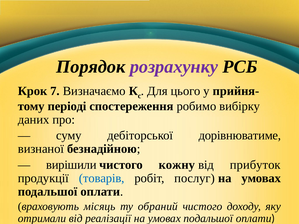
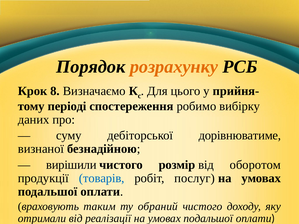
розрахунку colour: purple -> orange (174, 67)
7: 7 -> 8 (55, 91)
кожну: кожну -> розмір (177, 165)
прибуток: прибуток -> оборотом (255, 165)
місяць: місяць -> таким (100, 207)
